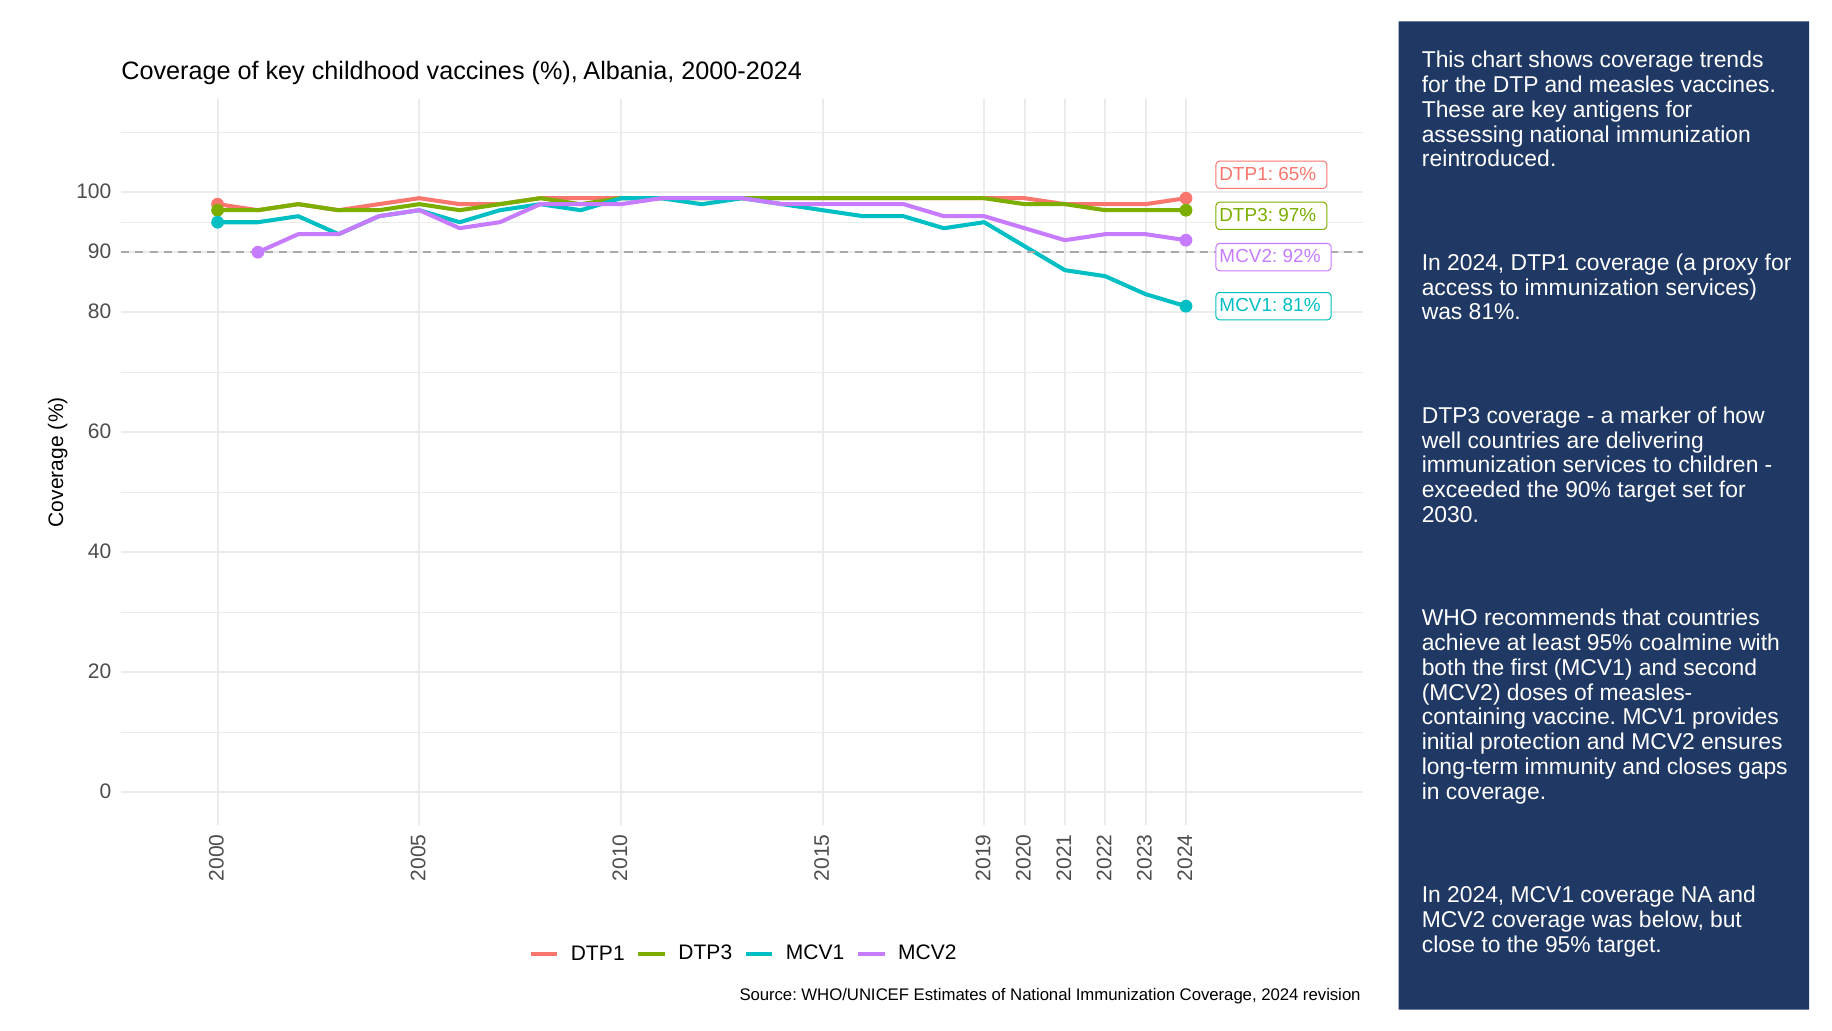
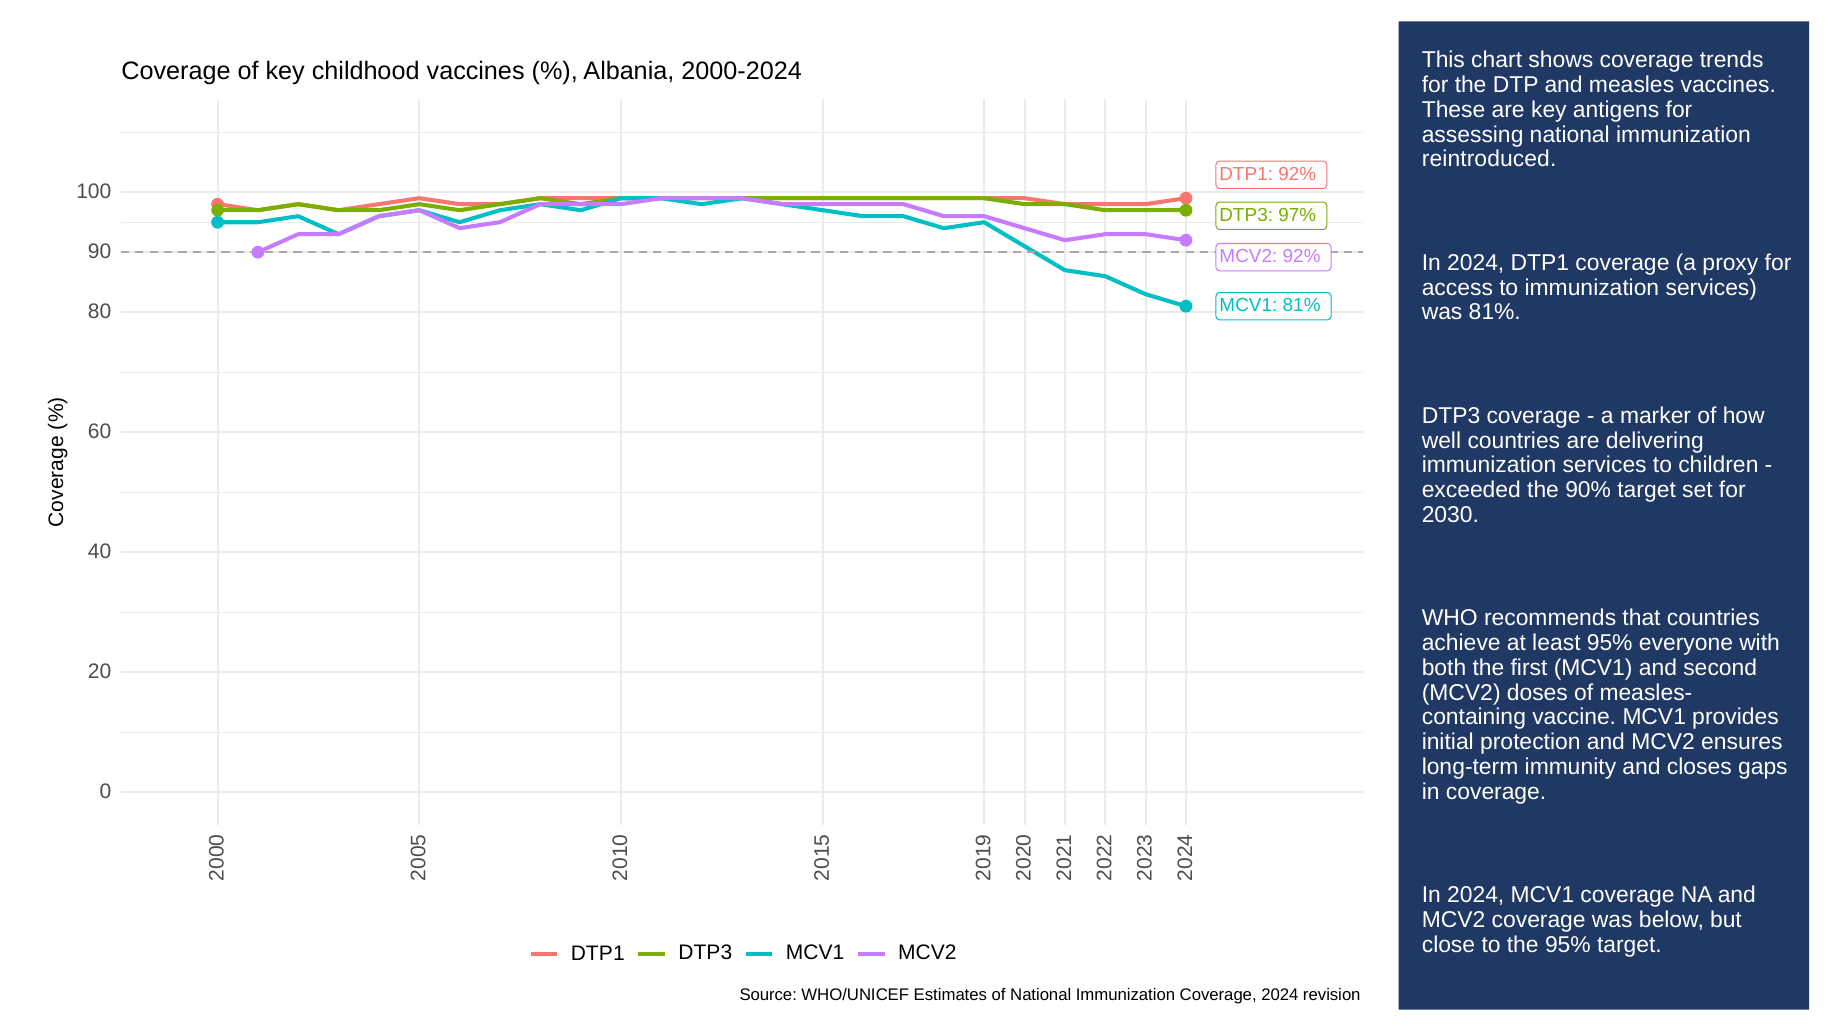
DTP1 65%: 65% -> 92% (1297, 174)
coalmine: coalmine -> everyone (1686, 643)
